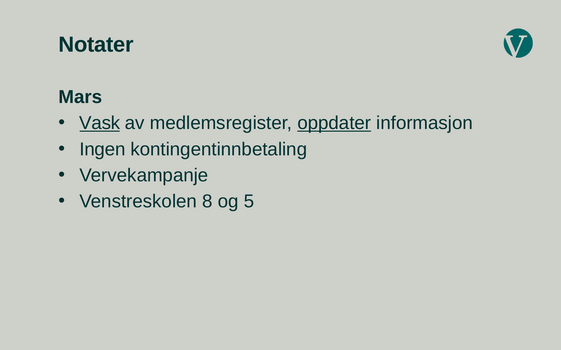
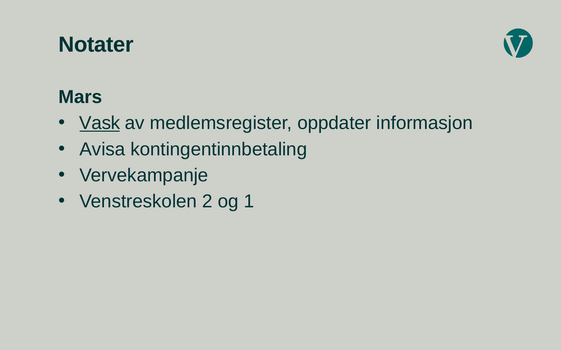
oppdater underline: present -> none (334, 123)
Ingen: Ingen -> Avisa (102, 149)
8: 8 -> 2 (207, 202)
5: 5 -> 1 (249, 202)
